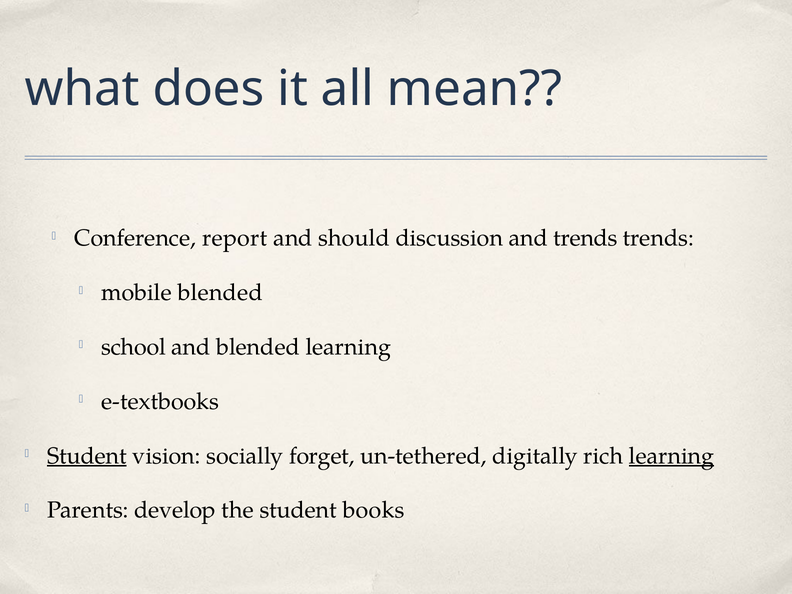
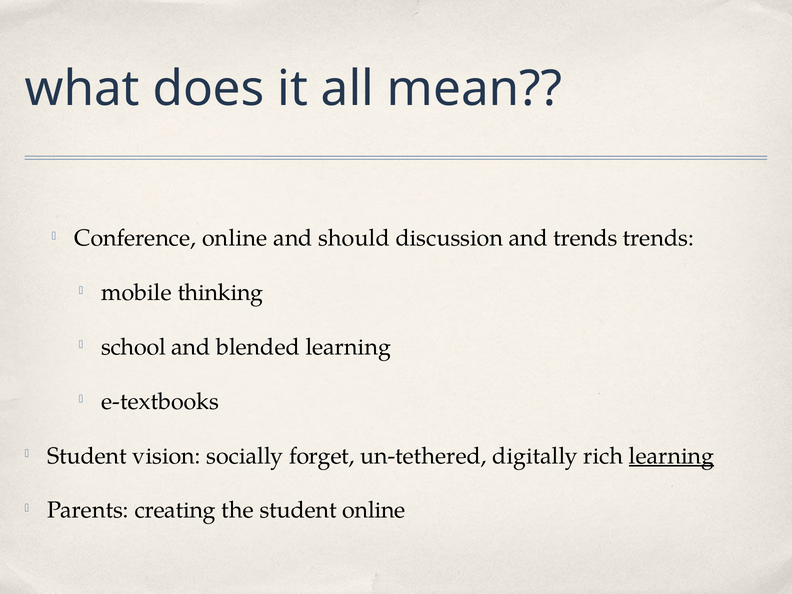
Conference report: report -> online (235, 238)
mobile blended: blended -> thinking (220, 292)
Student underline: present -> none (87, 456)
develop: develop -> creating (175, 510)
student books: books -> online (374, 510)
